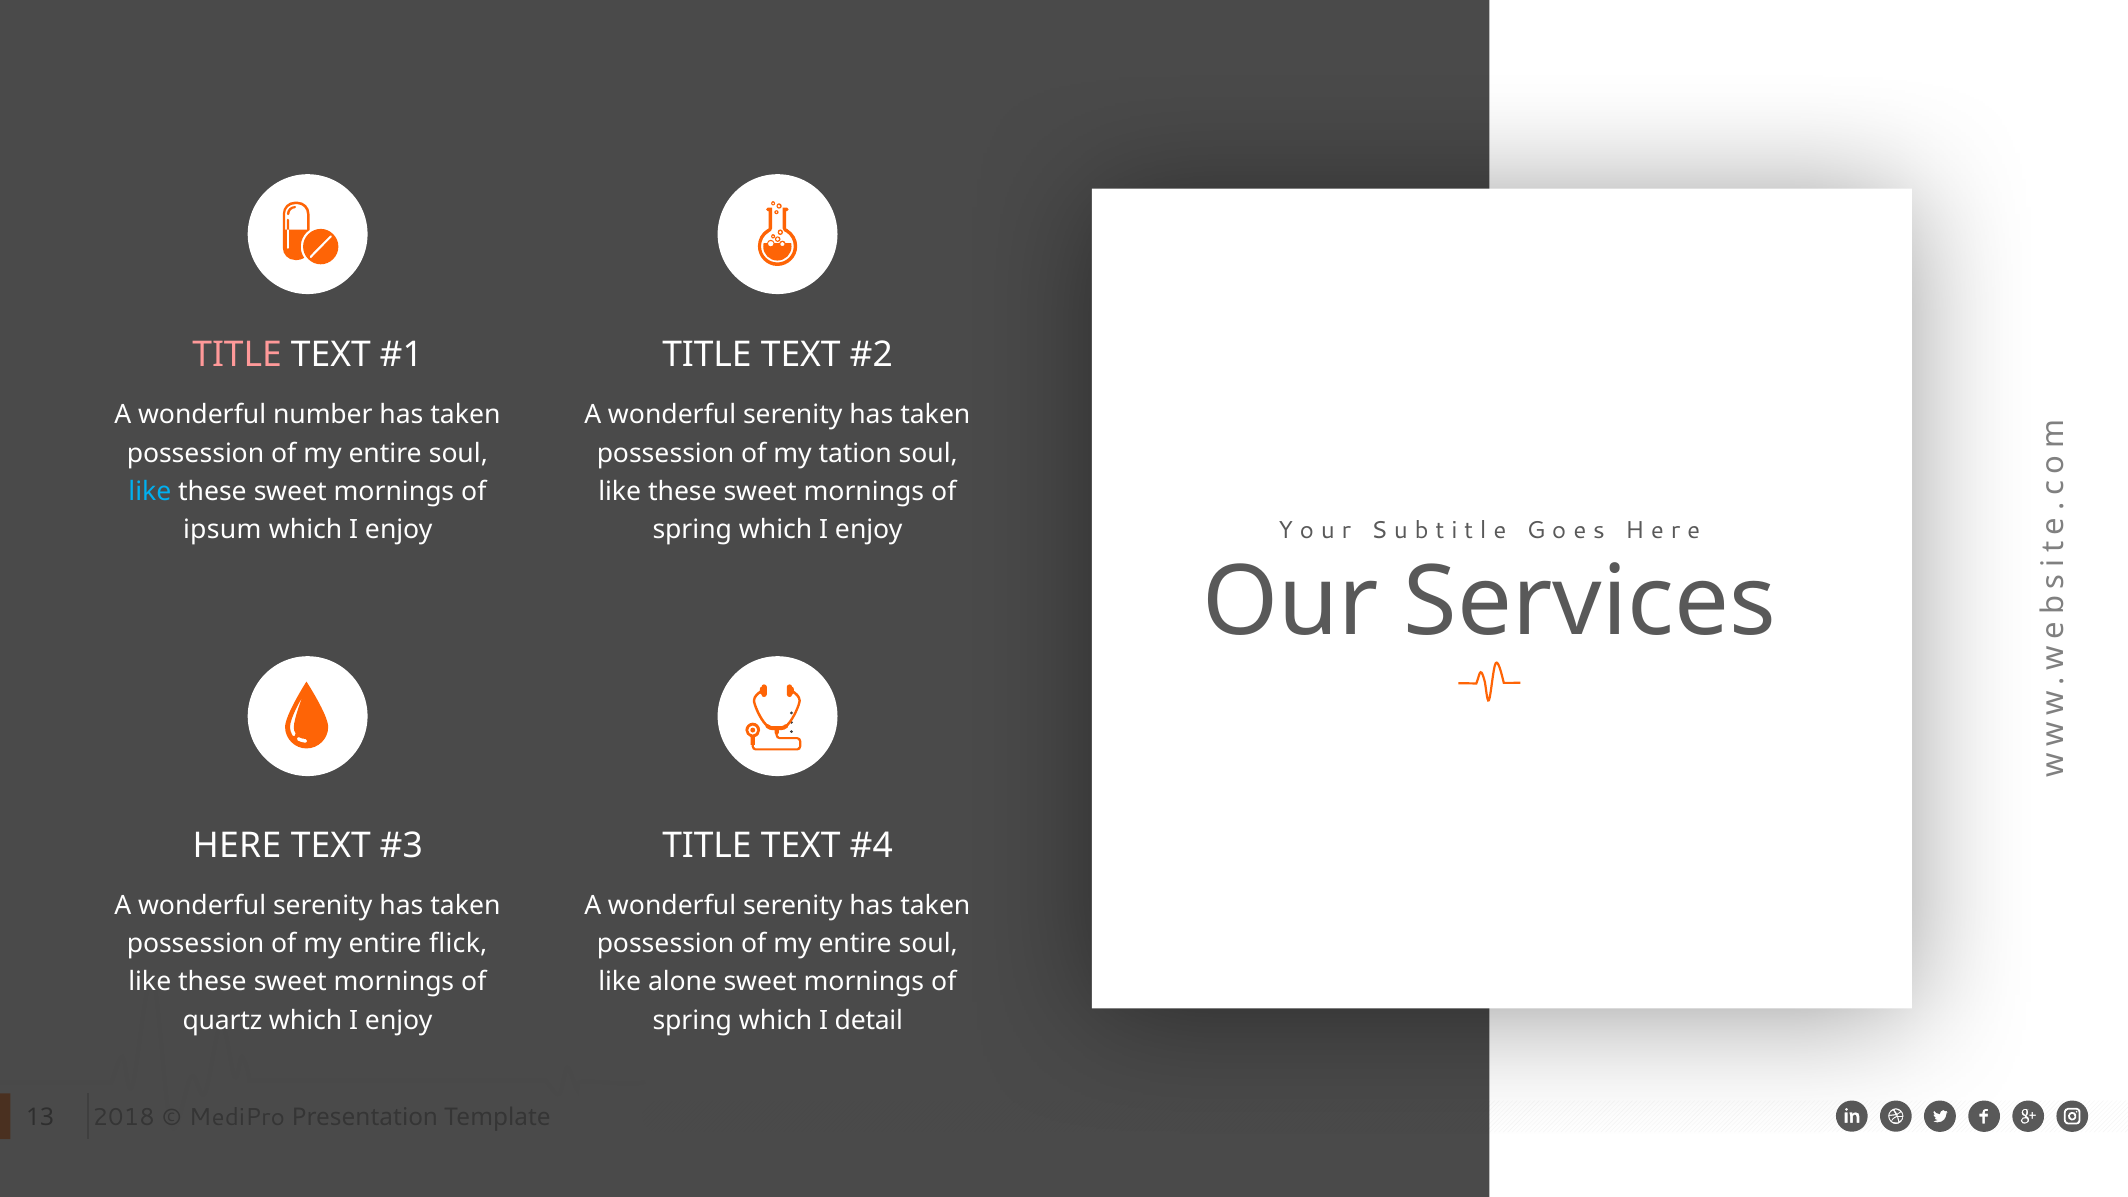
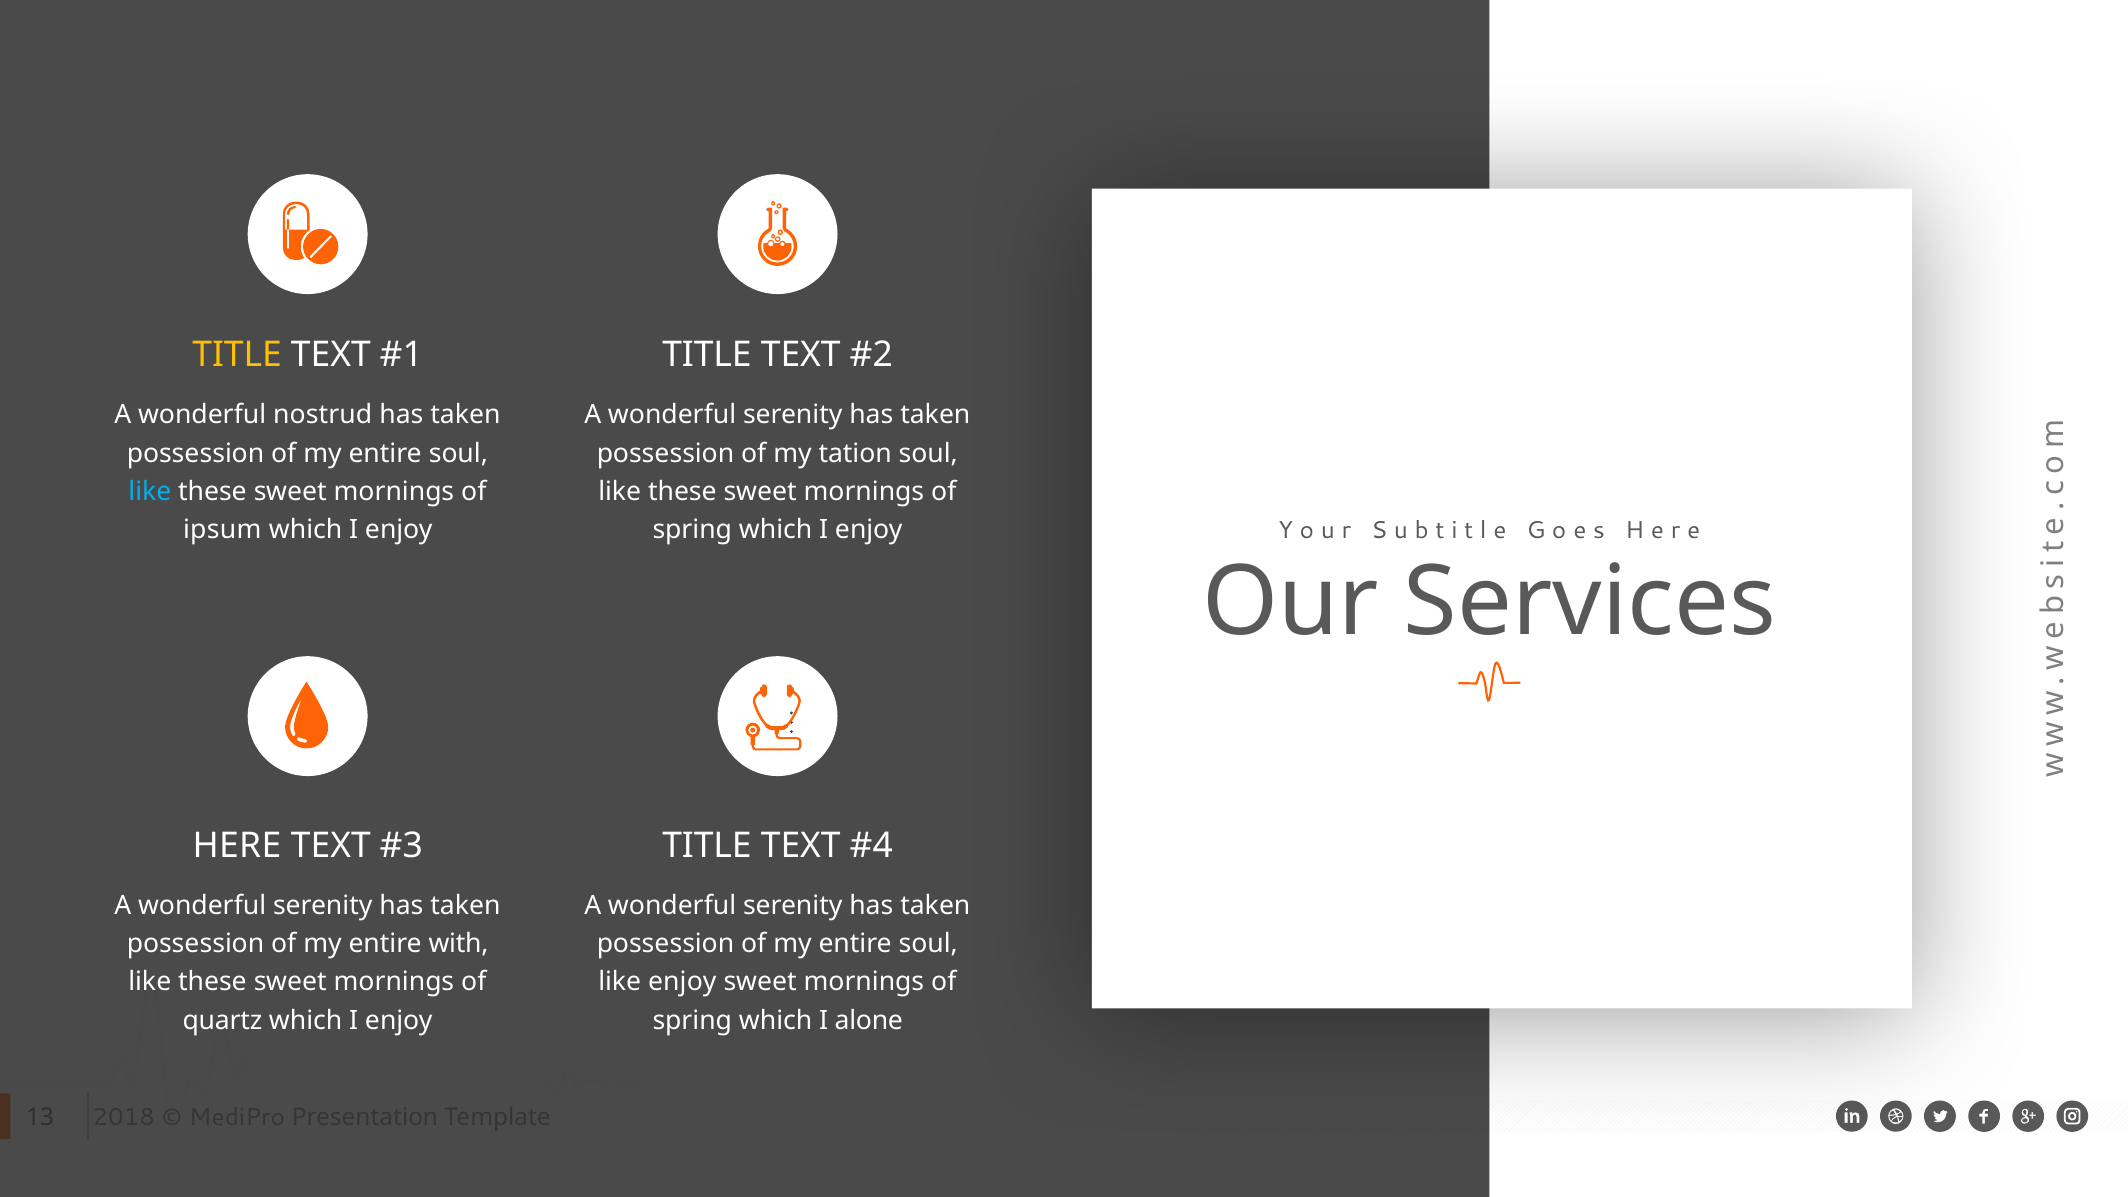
TITLE colour: pink -> yellow (237, 355)
number: number -> nostrud (323, 415)
flick: flick -> with (458, 944)
like alone: alone -> enjoy (682, 982)
detail: detail -> alone (869, 1020)
